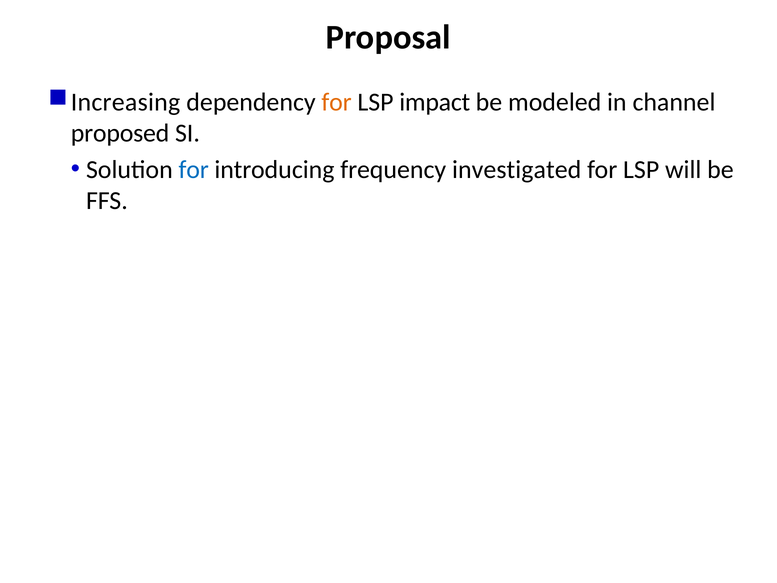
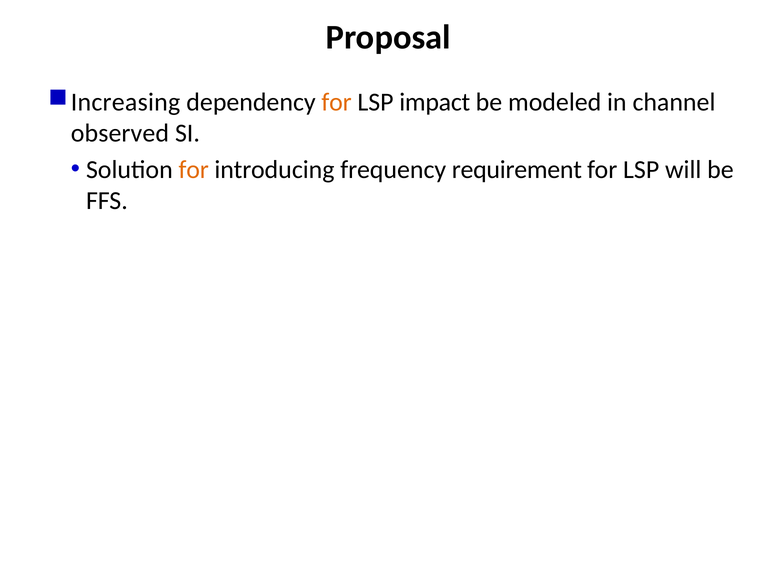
proposed: proposed -> observed (120, 133)
for colour: blue -> orange (194, 170)
investigated: investigated -> requirement (517, 170)
